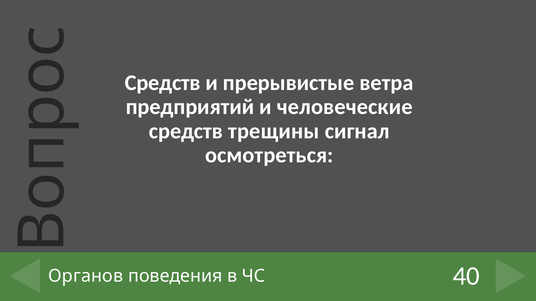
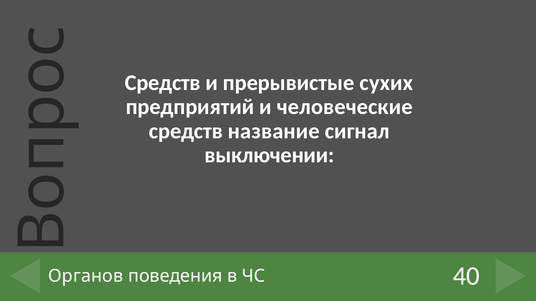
ветра: ветра -> сухих (386, 83)
трещины: трещины -> название (274, 131)
осмотреться: осмотреться -> выключении (269, 155)
